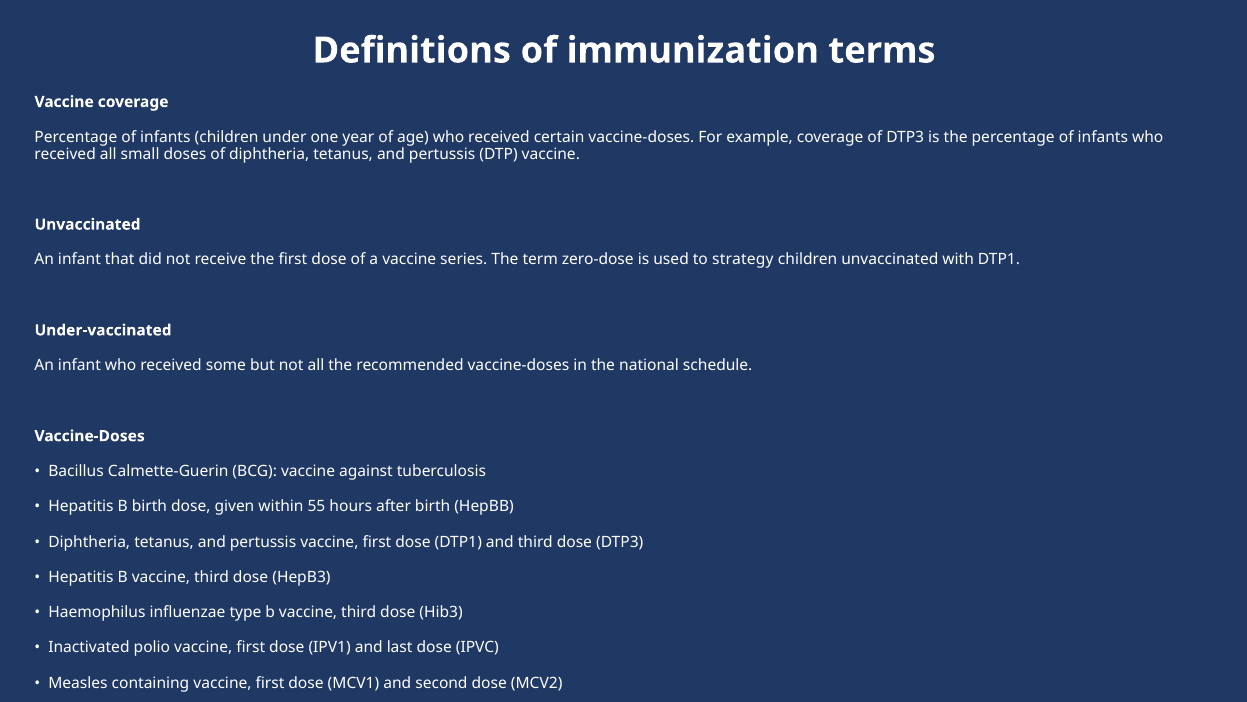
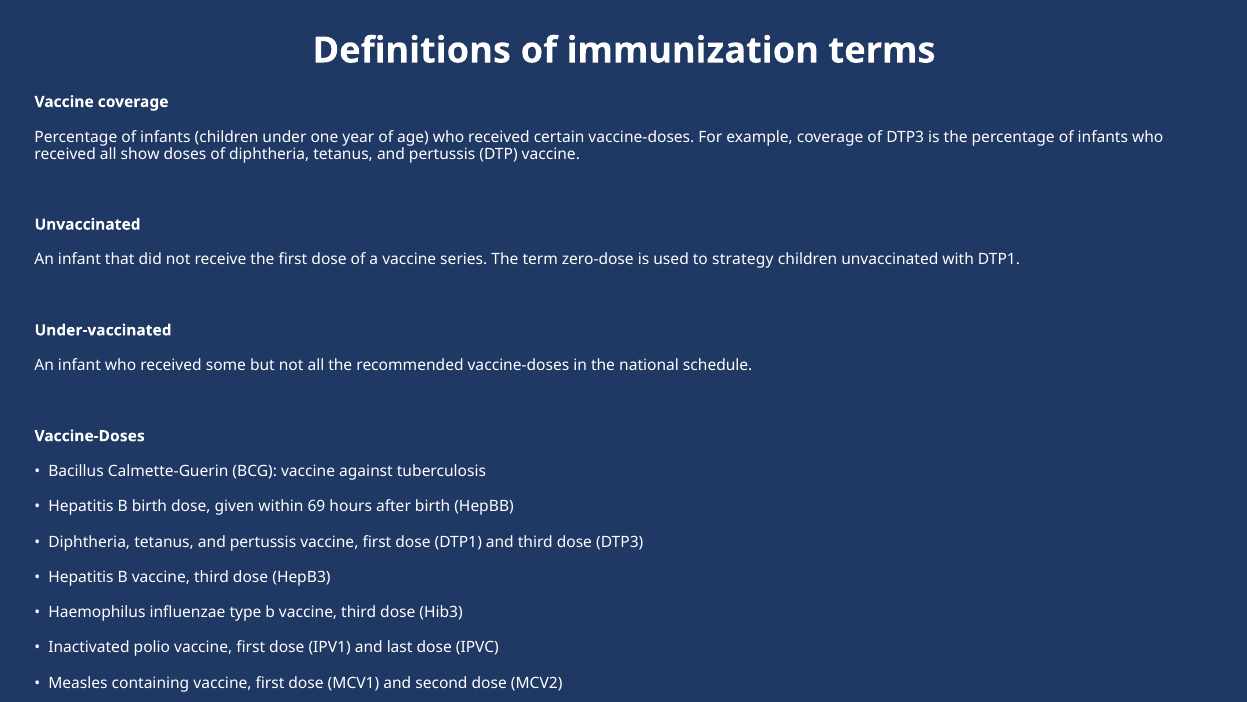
small: small -> show (140, 154)
55: 55 -> 69 (316, 506)
